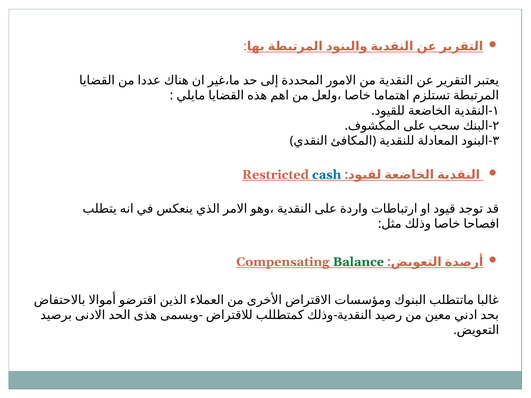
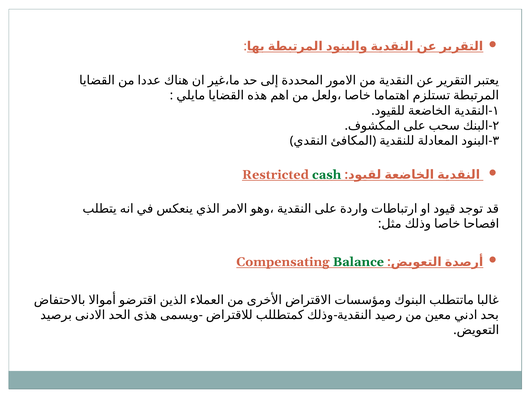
cash colour: blue -> green (327, 175)
